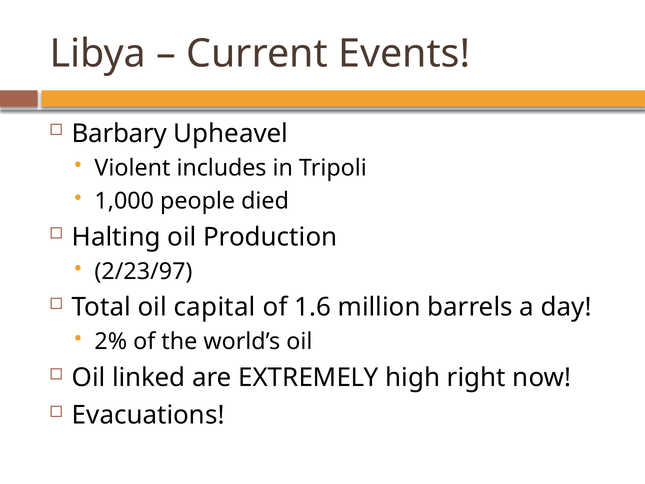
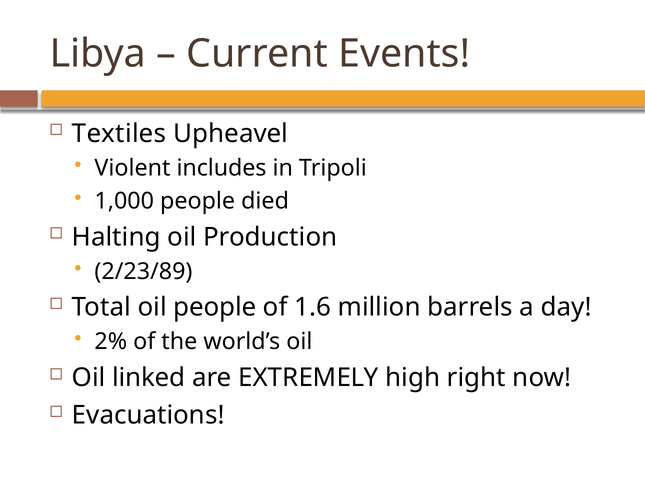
Barbary: Barbary -> Textiles (119, 133)
2/23/97: 2/23/97 -> 2/23/89 (143, 271)
oil capital: capital -> people (215, 307)
